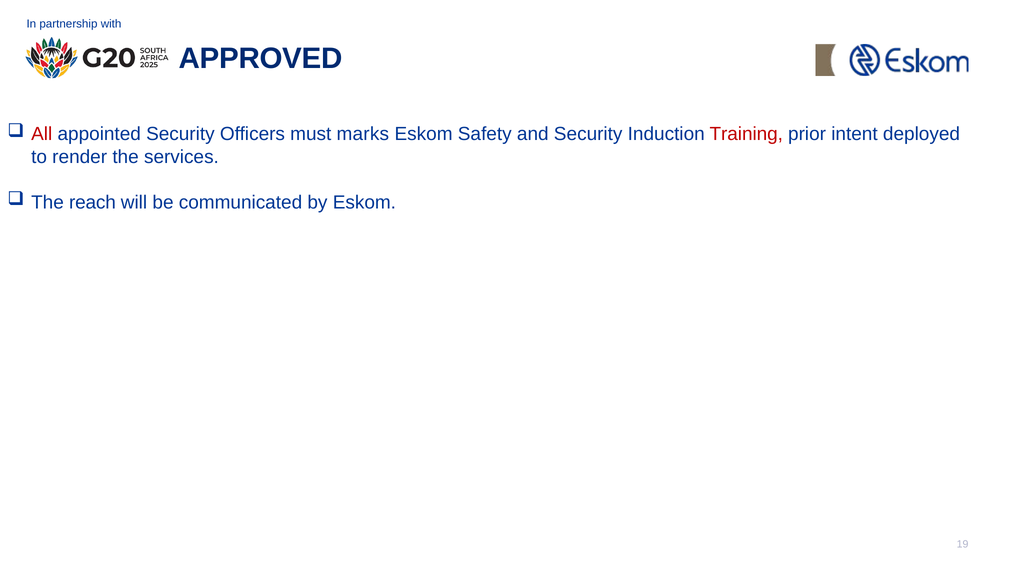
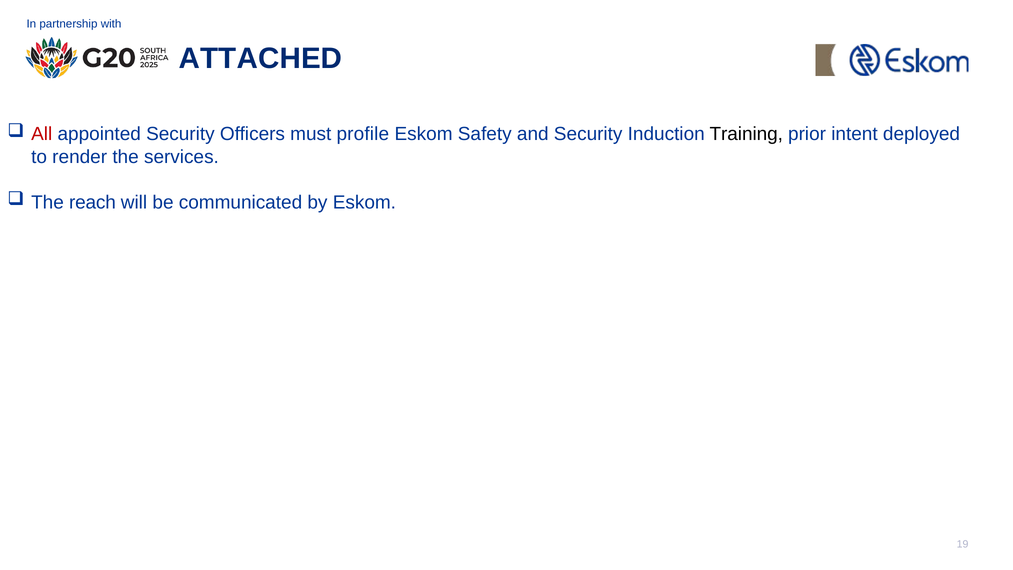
APPROVED: APPROVED -> ATTACHED (260, 59)
marks: marks -> profile (363, 134)
Training colour: red -> black (746, 134)
